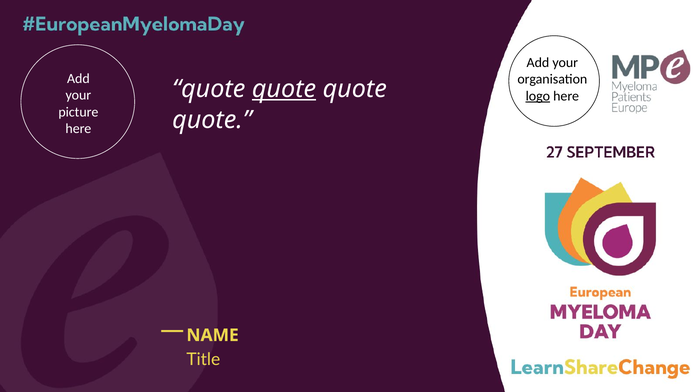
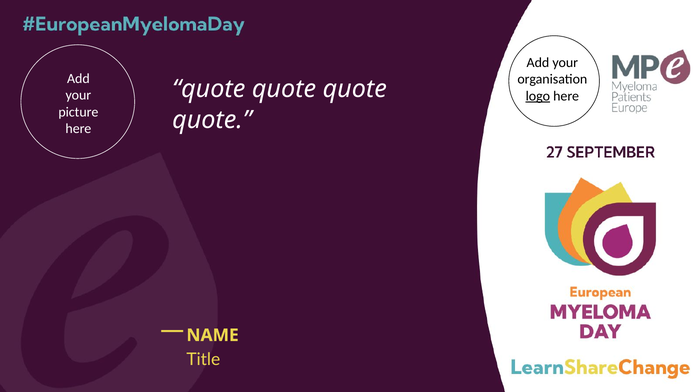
quote underline: present -> none (284, 89)
